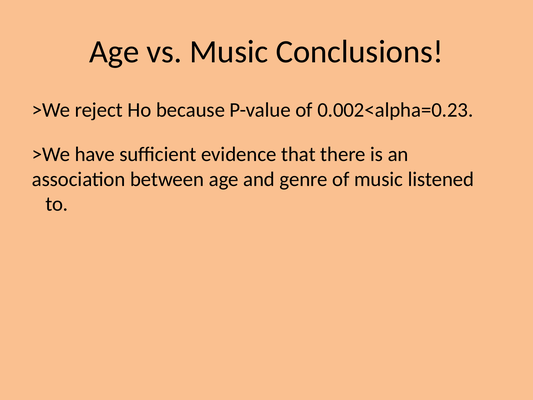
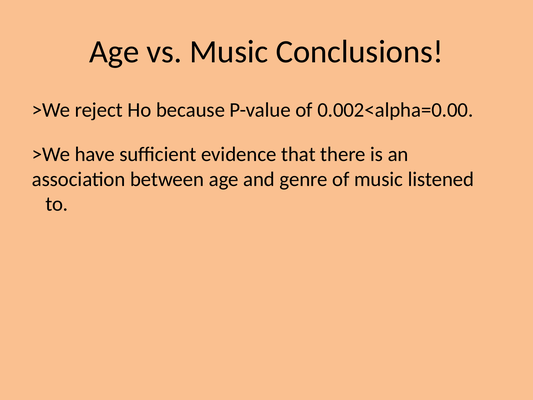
0.002<alpha=0.23: 0.002<alpha=0.23 -> 0.002<alpha=0.00 (395, 110)
